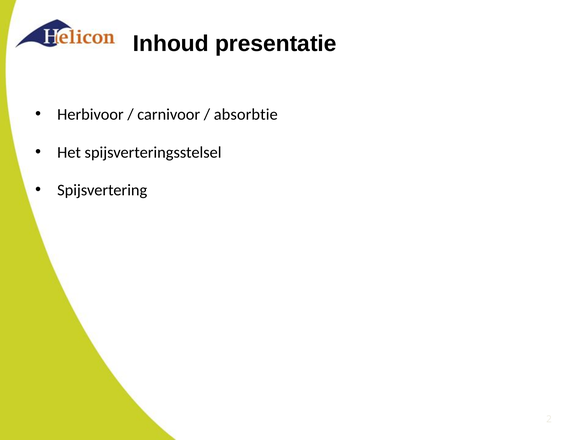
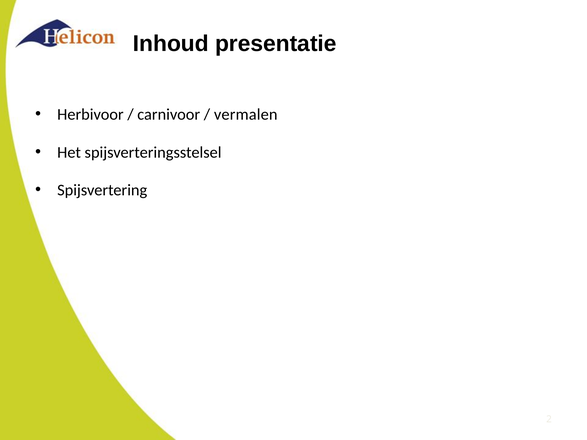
absorbtie: absorbtie -> vermalen (246, 115)
